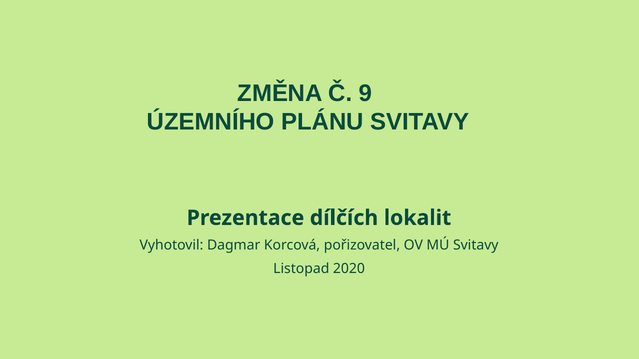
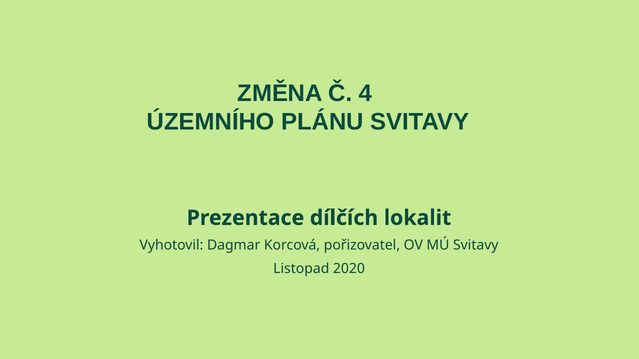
9: 9 -> 4 (366, 93)
